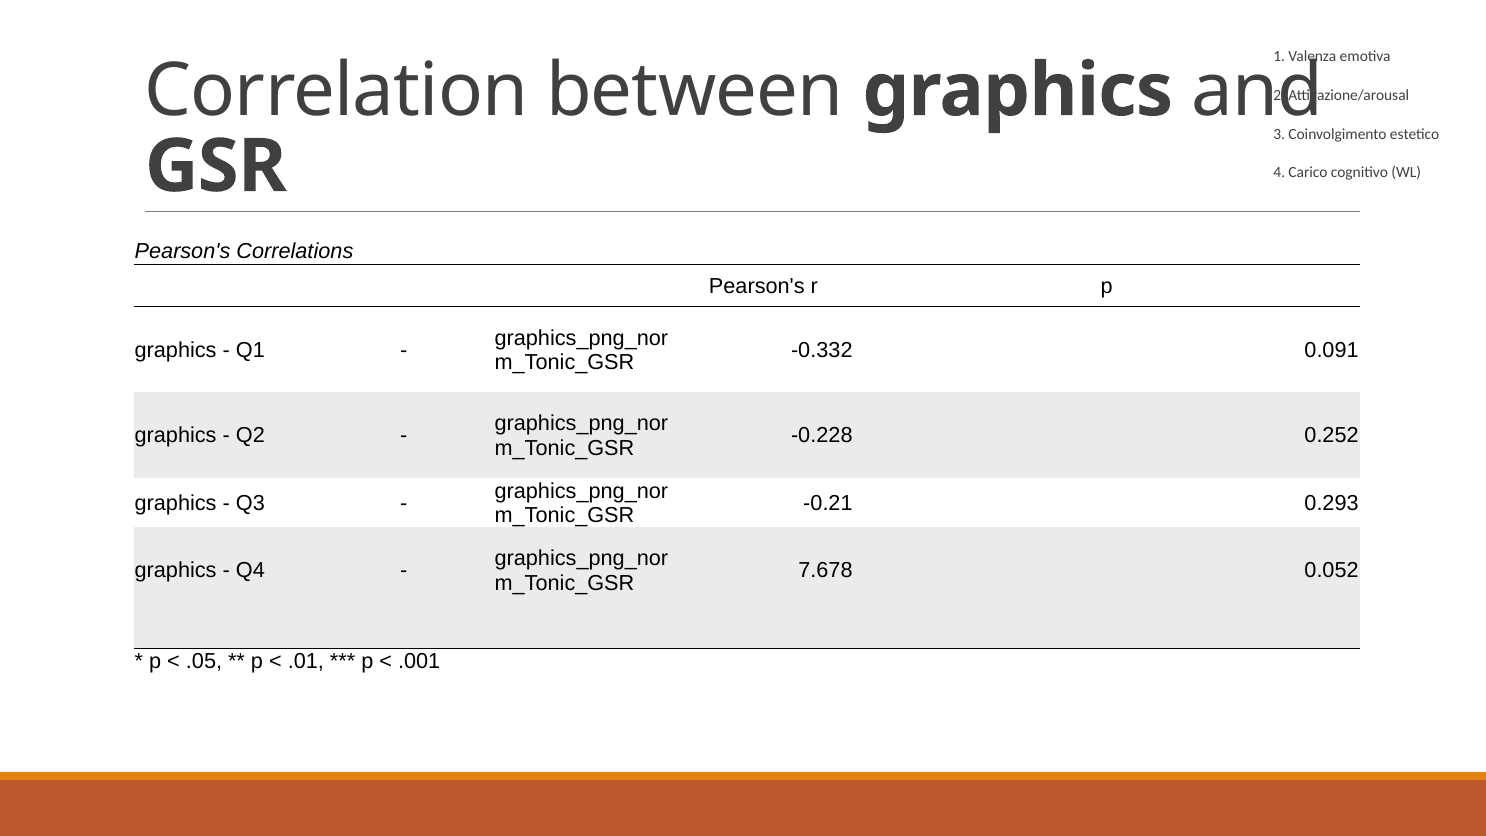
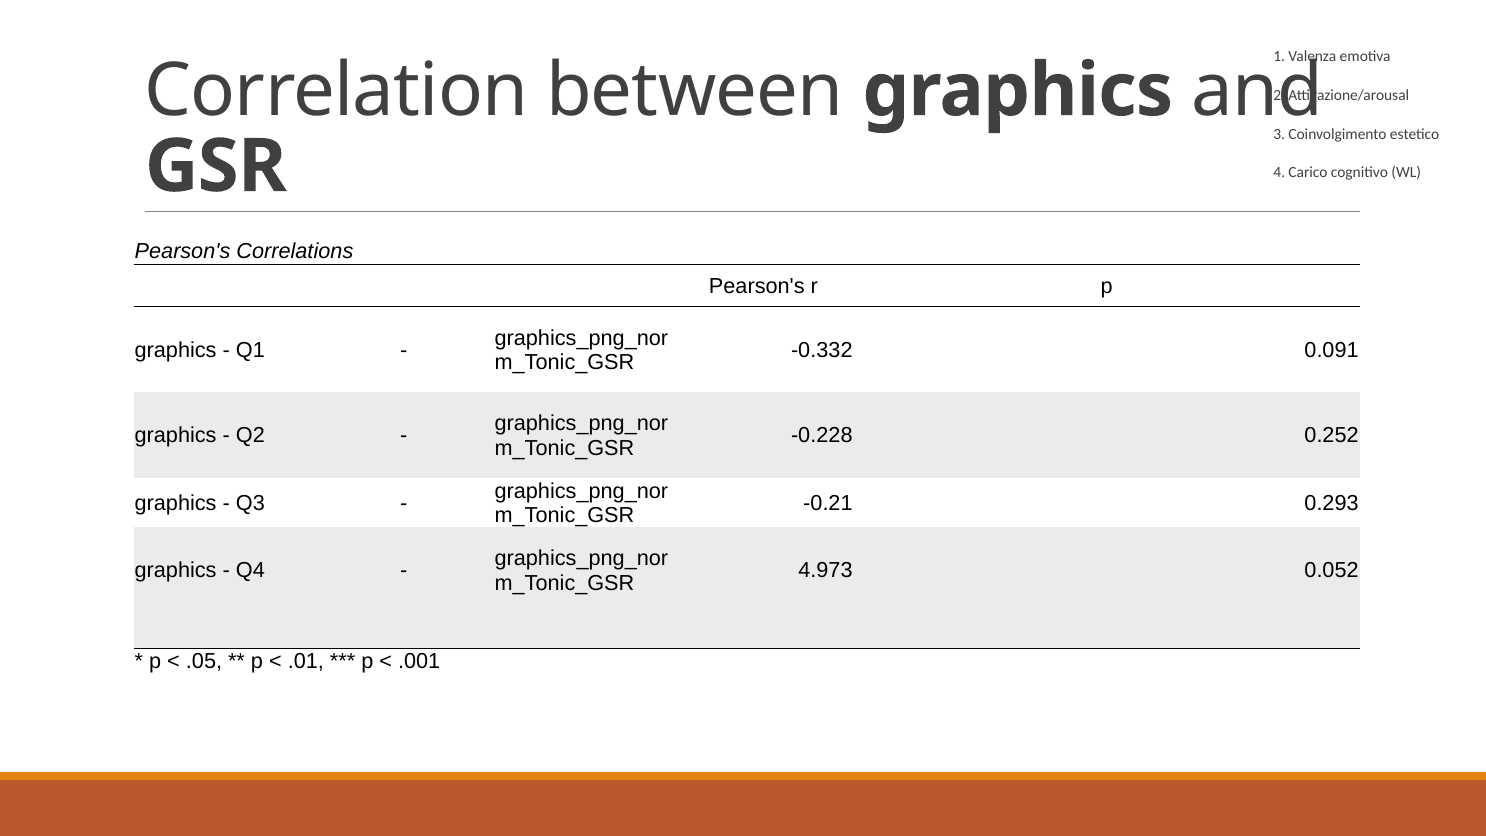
7.678: 7.678 -> 4.973 (825, 571)
